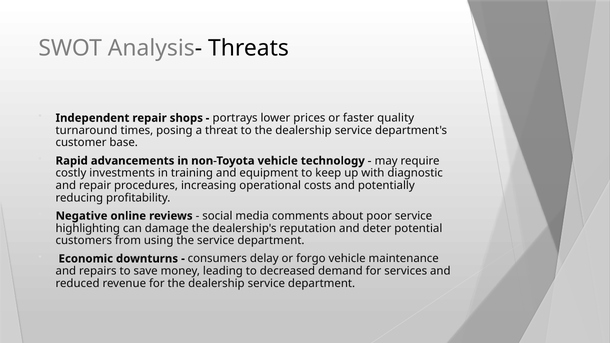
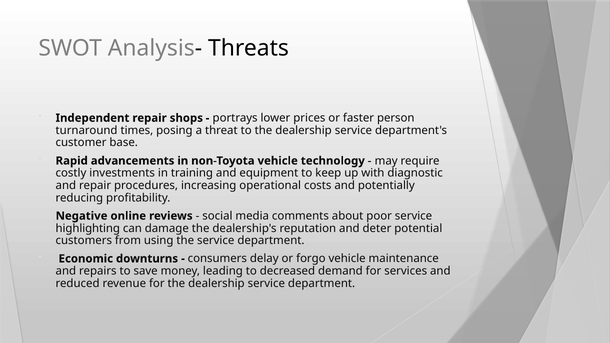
quality: quality -> person (396, 118)
